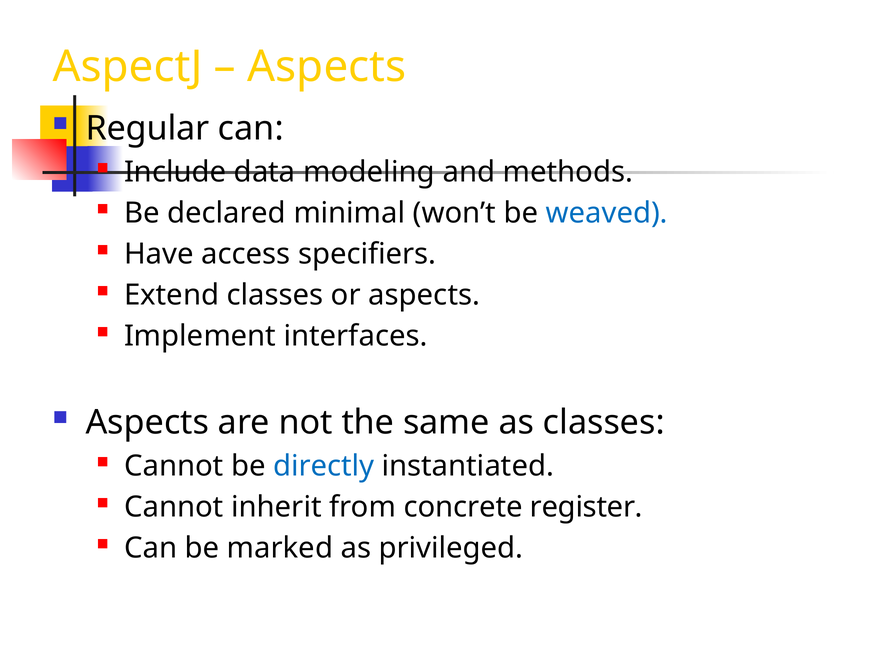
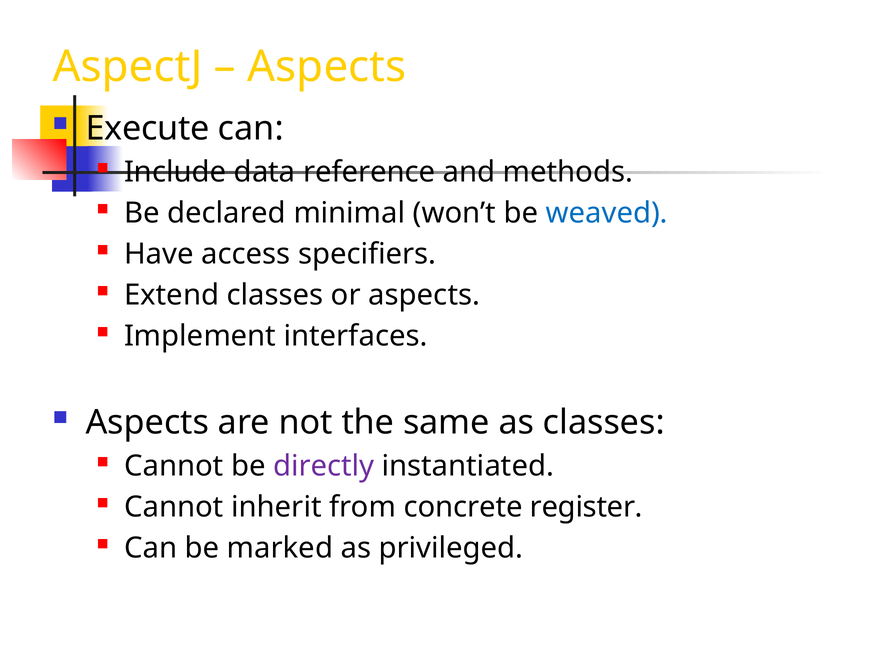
Regular: Regular -> Execute (148, 128)
modeling: modeling -> reference (369, 172)
directly colour: blue -> purple (324, 466)
